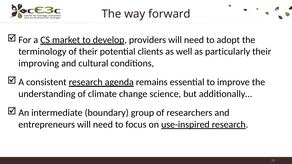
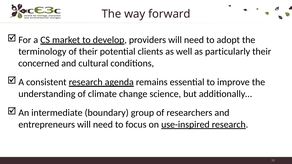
improving: improving -> concerned (39, 63)
